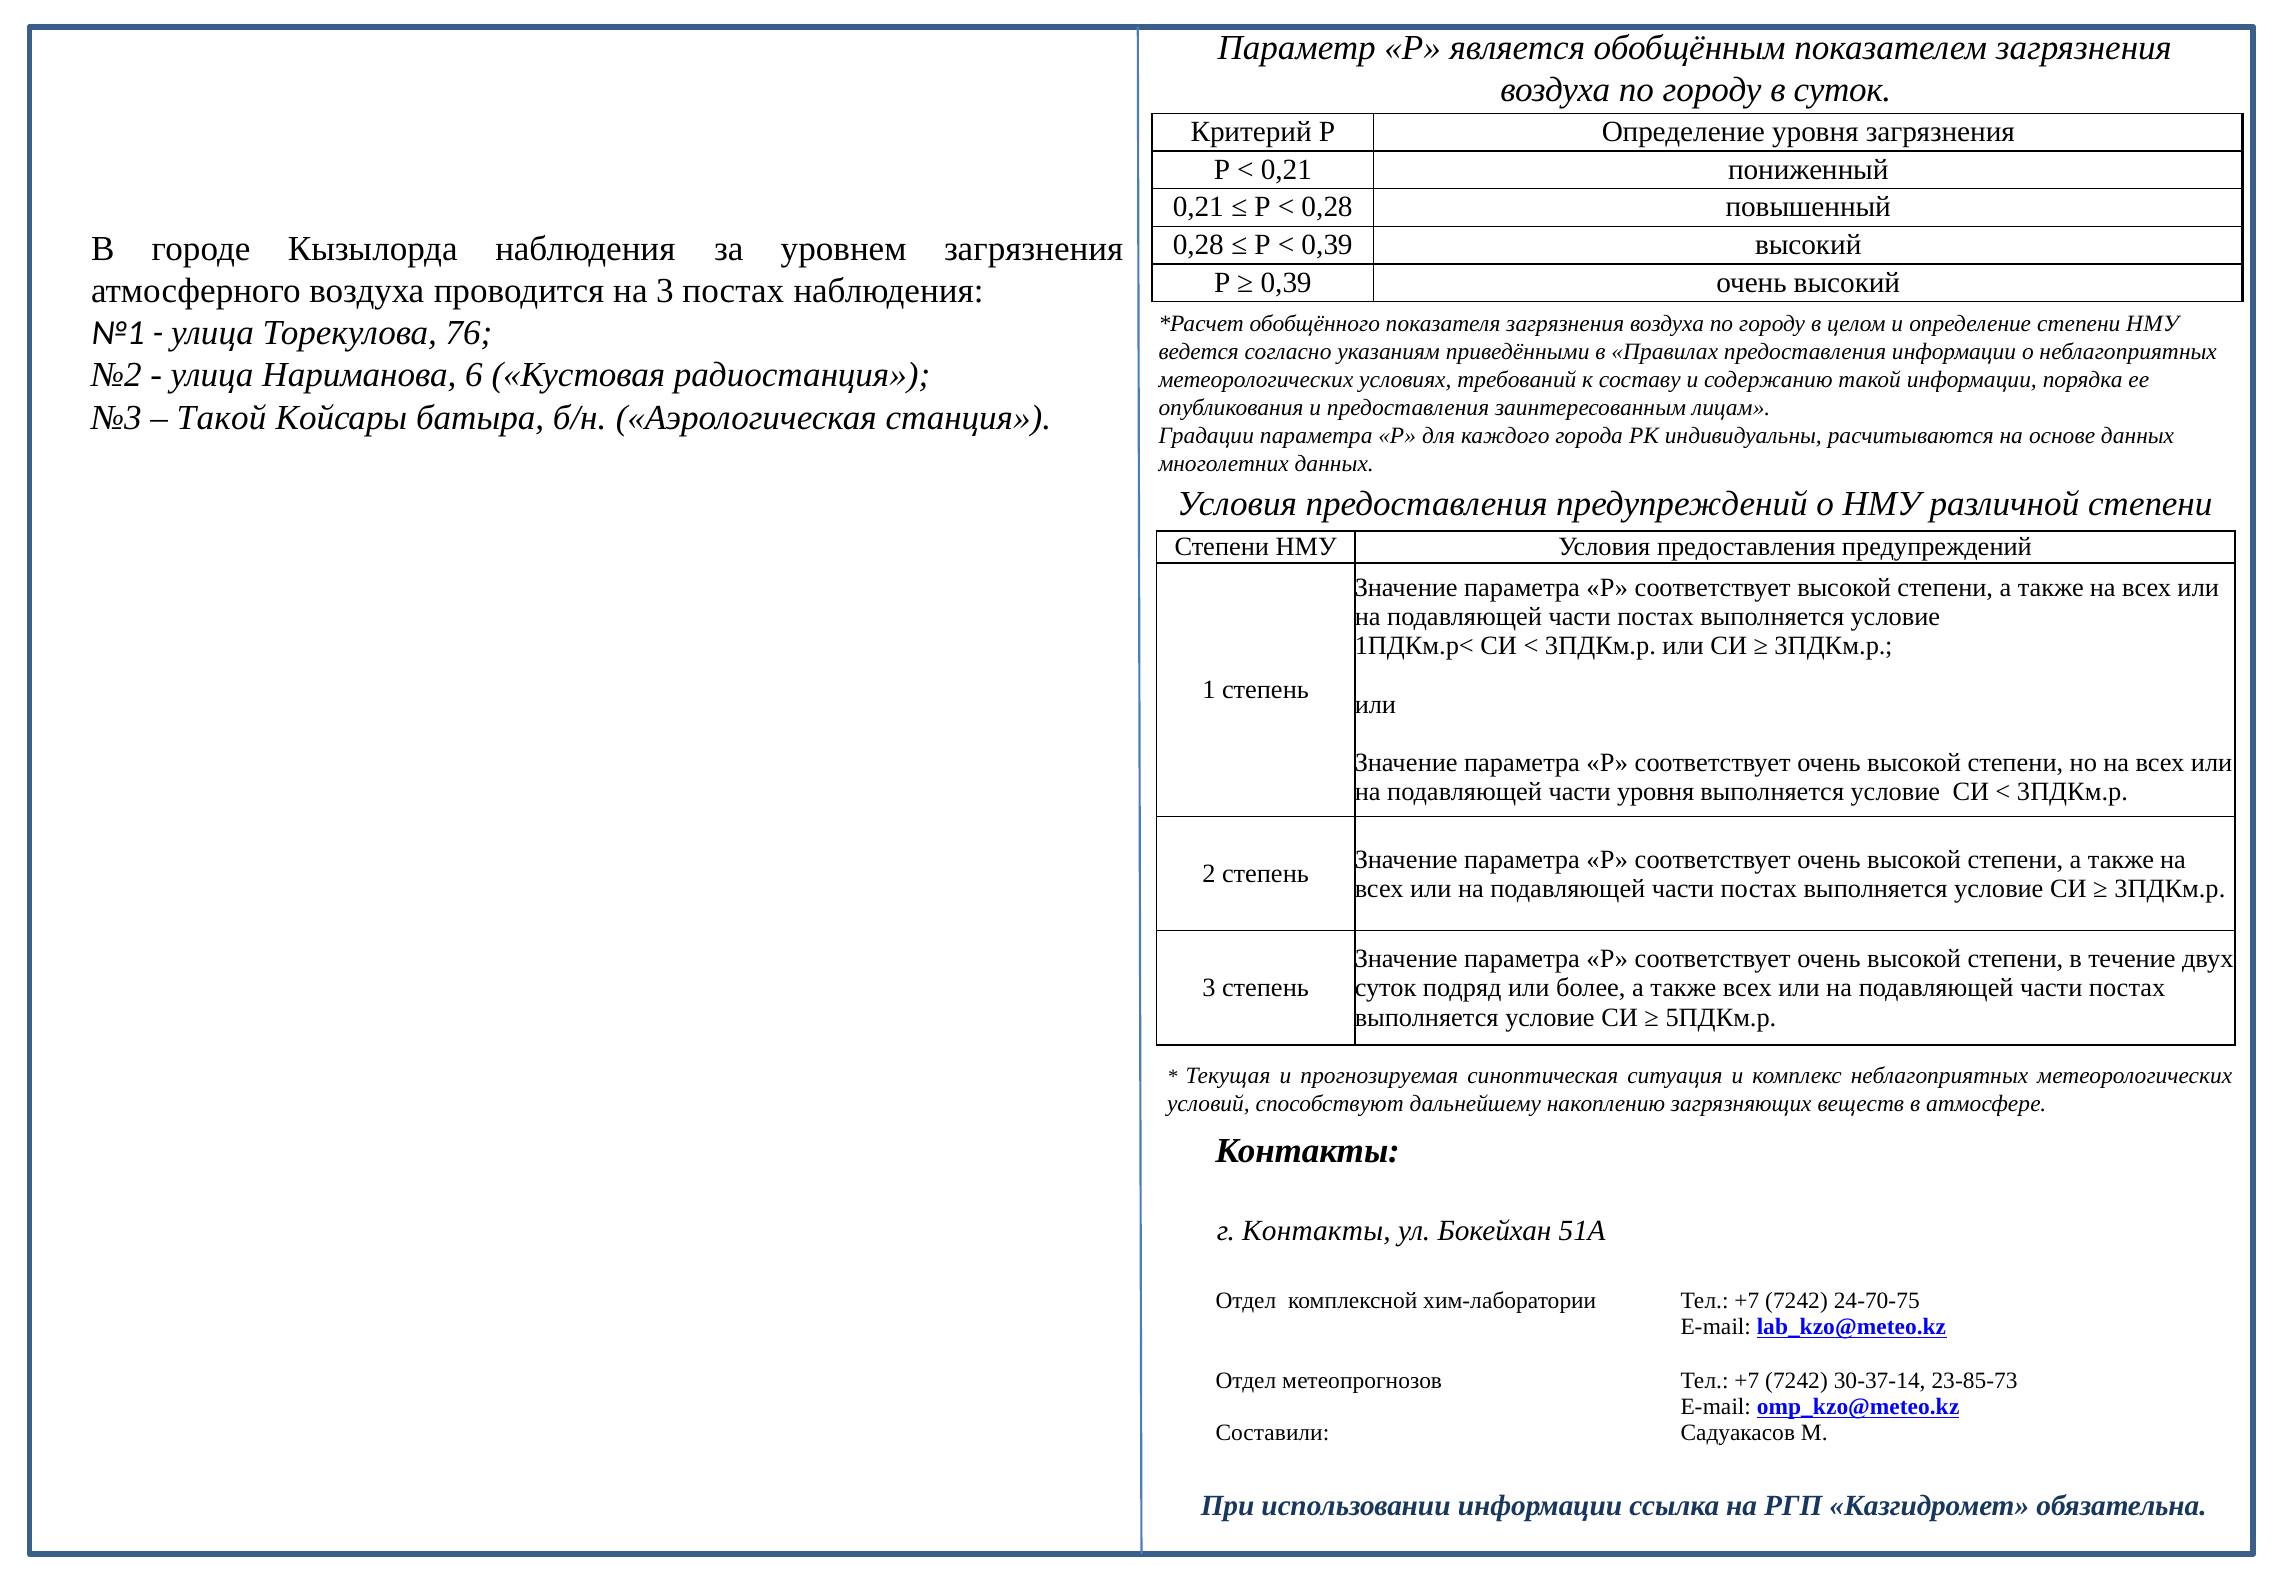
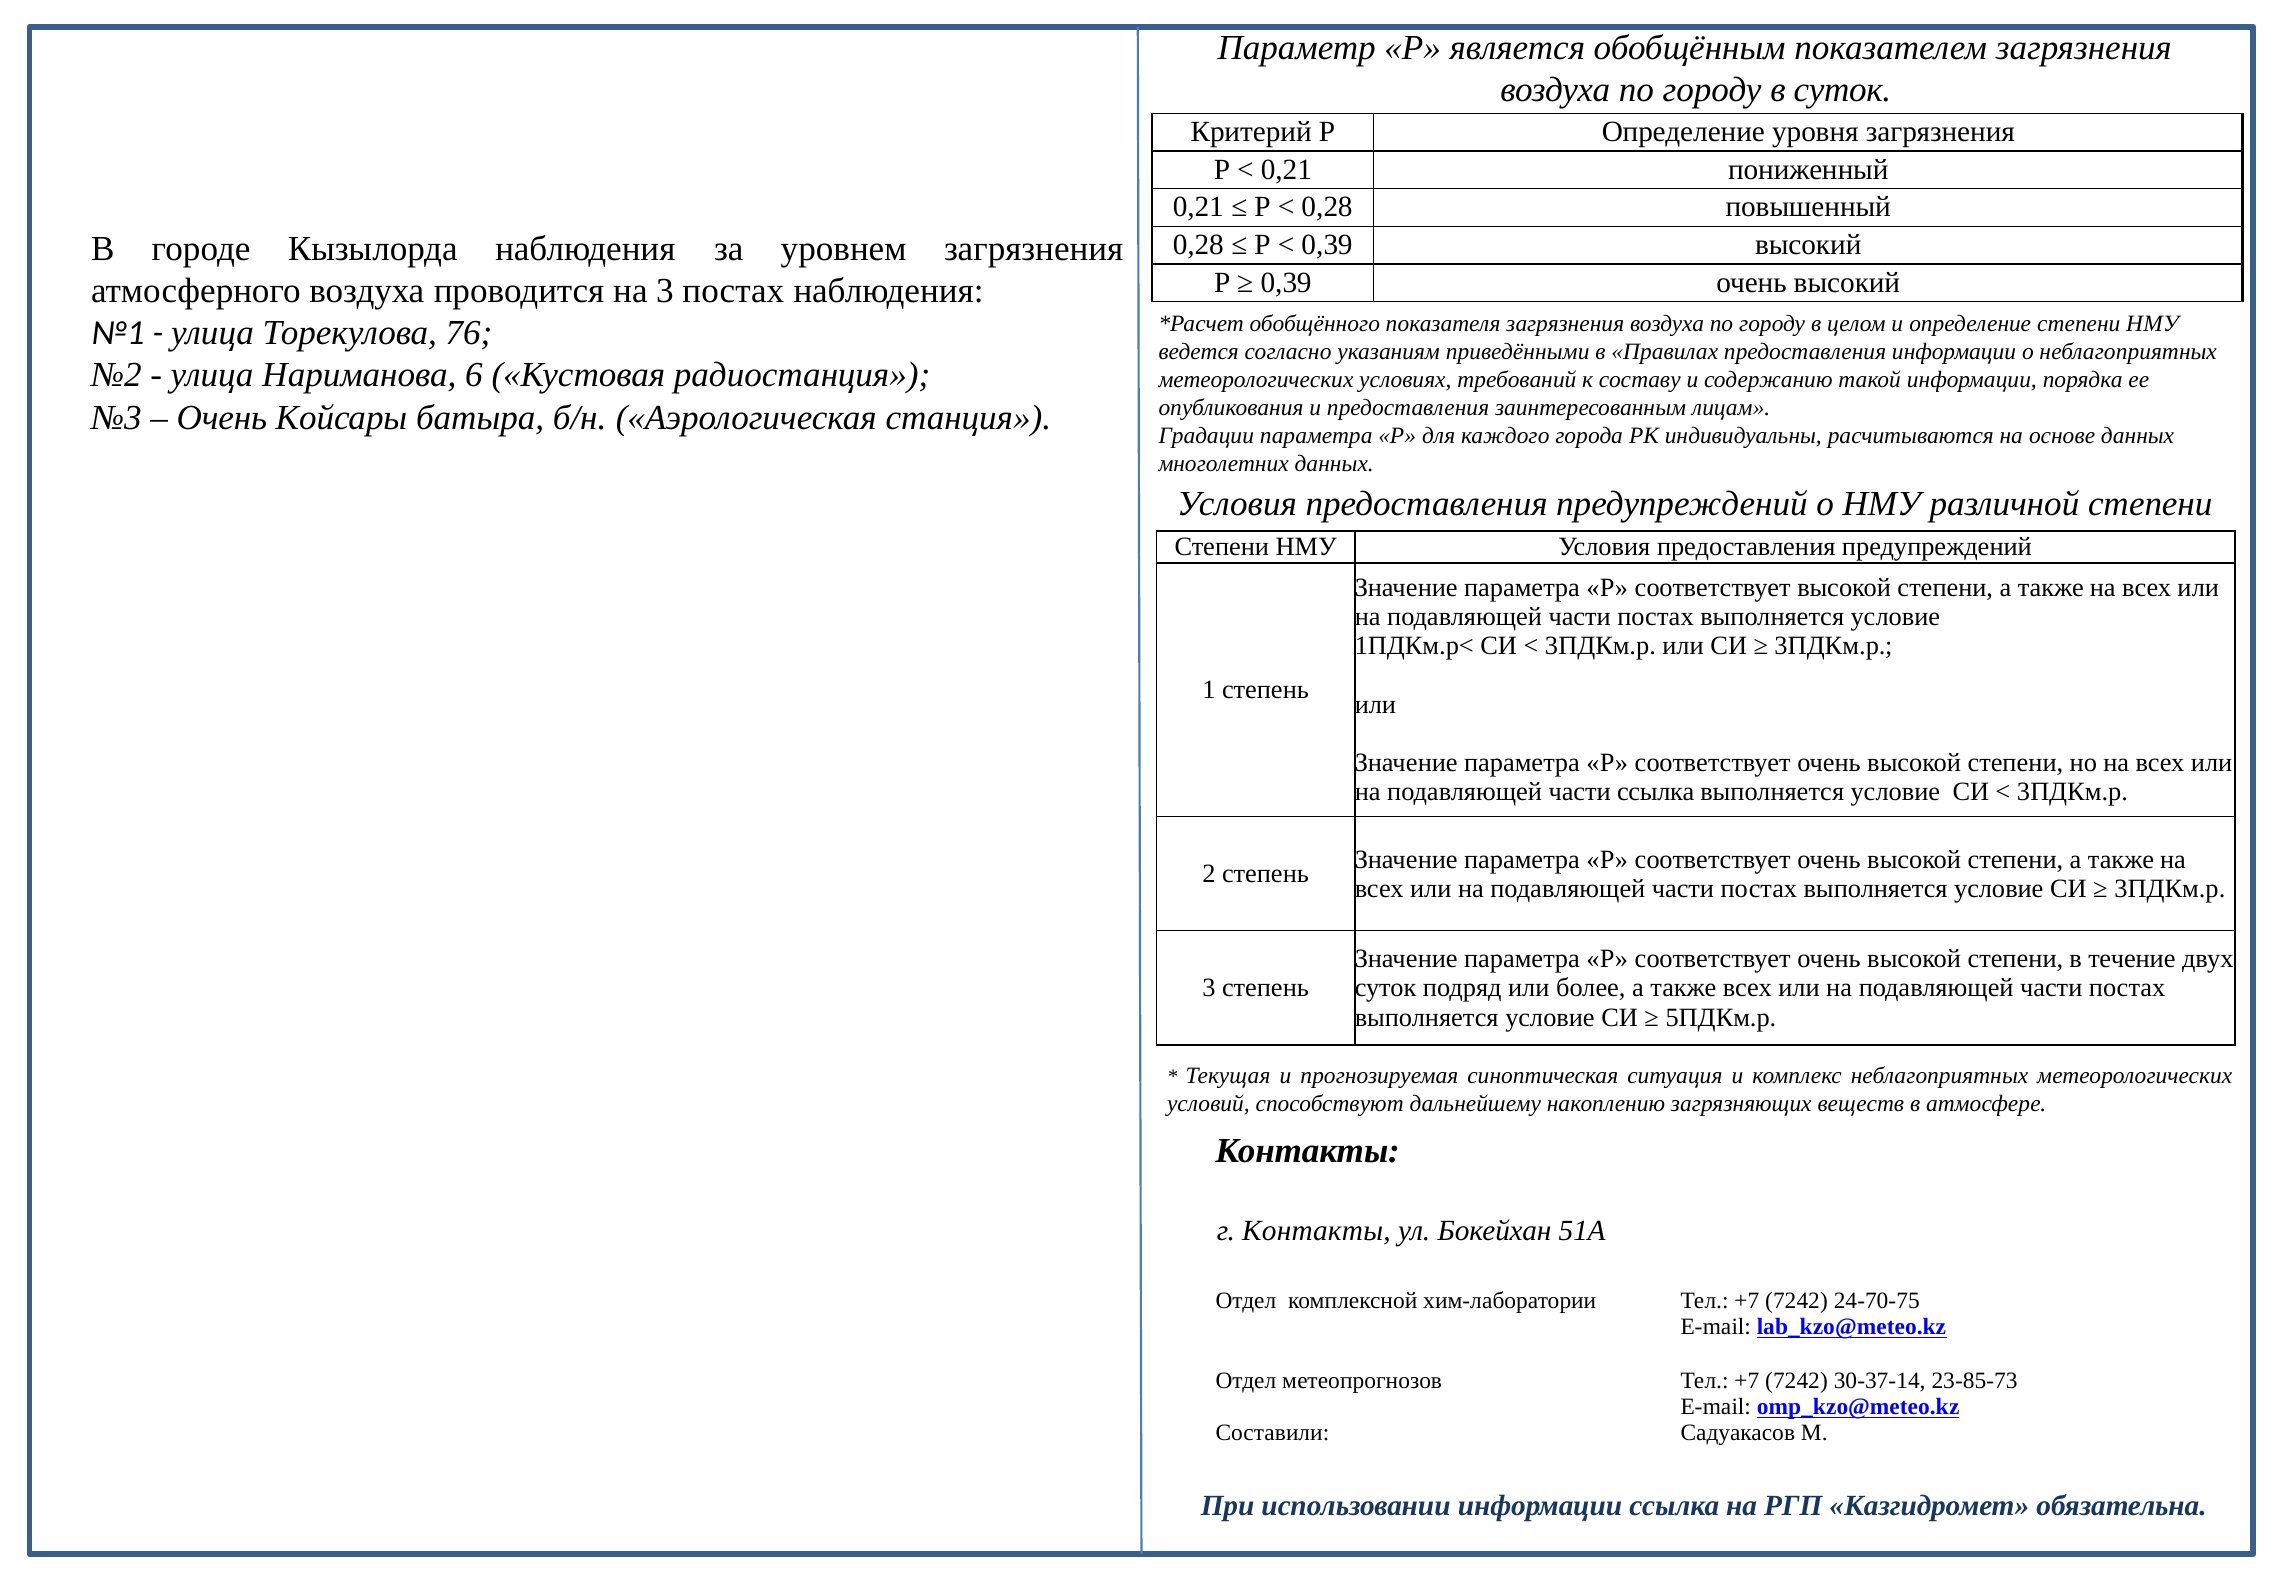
Такой: Такой -> Очень (222, 417)
части уровня: уровня -> ссылка (1656, 792)
